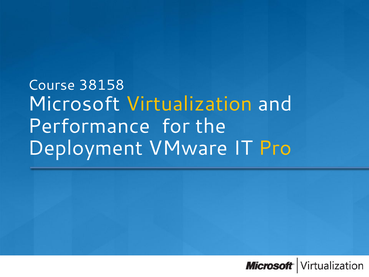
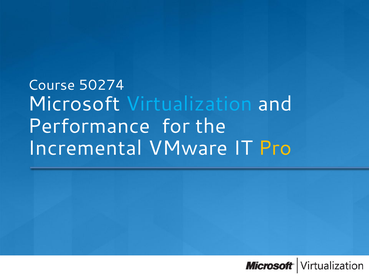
38158: 38158 -> 50274 (102, 85)
Virtualization colour: yellow -> light blue (189, 104)
Deployment: Deployment -> Incremental (85, 148)
